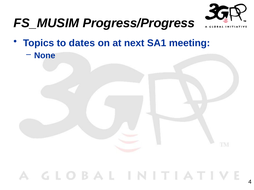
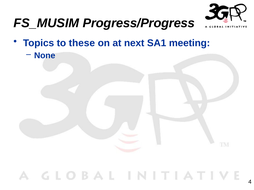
dates: dates -> these (82, 43)
